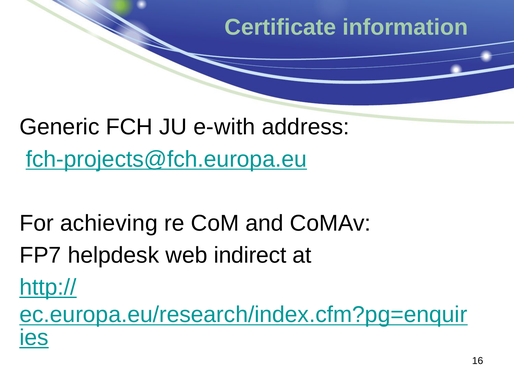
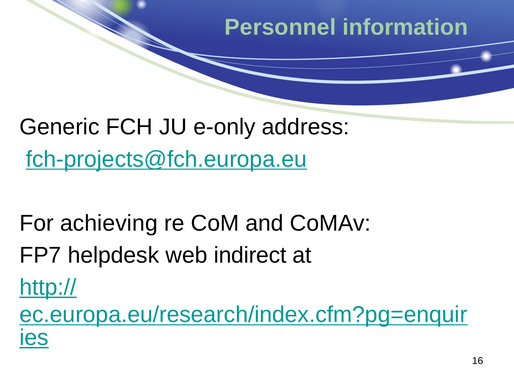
Certificate: Certificate -> Personnel (280, 27)
e-with: e-with -> e-only (224, 127)
